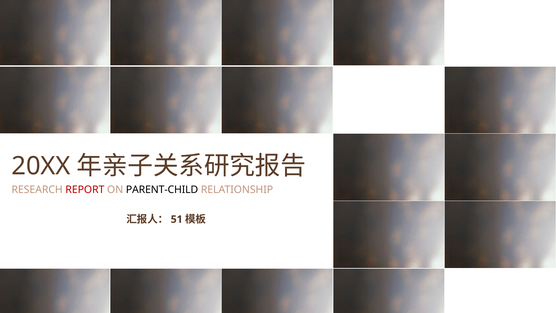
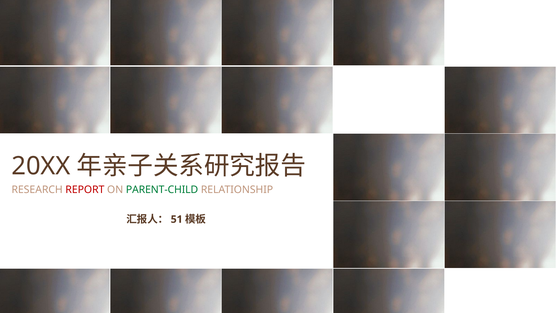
PARENT-CHILD colour: black -> green (162, 190)
